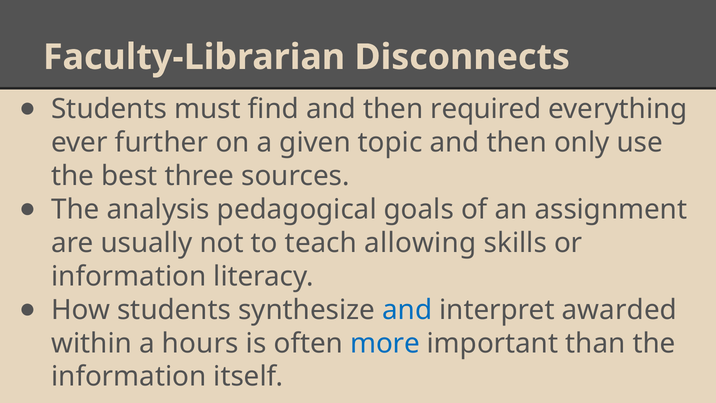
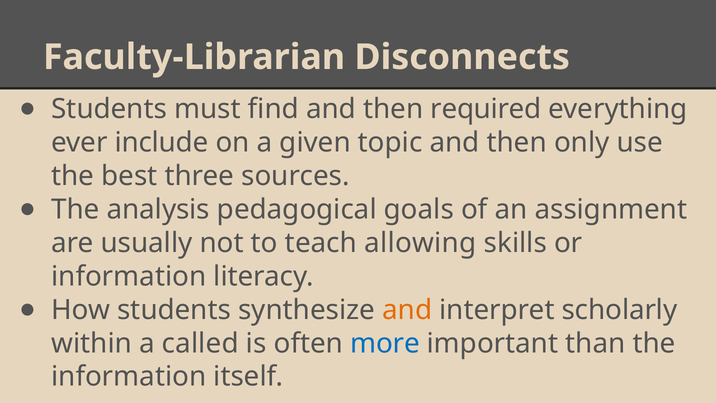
further: further -> include (162, 143)
and colour: blue -> orange (407, 310)
awarded: awarded -> scholarly (619, 310)
hours: hours -> called (200, 343)
